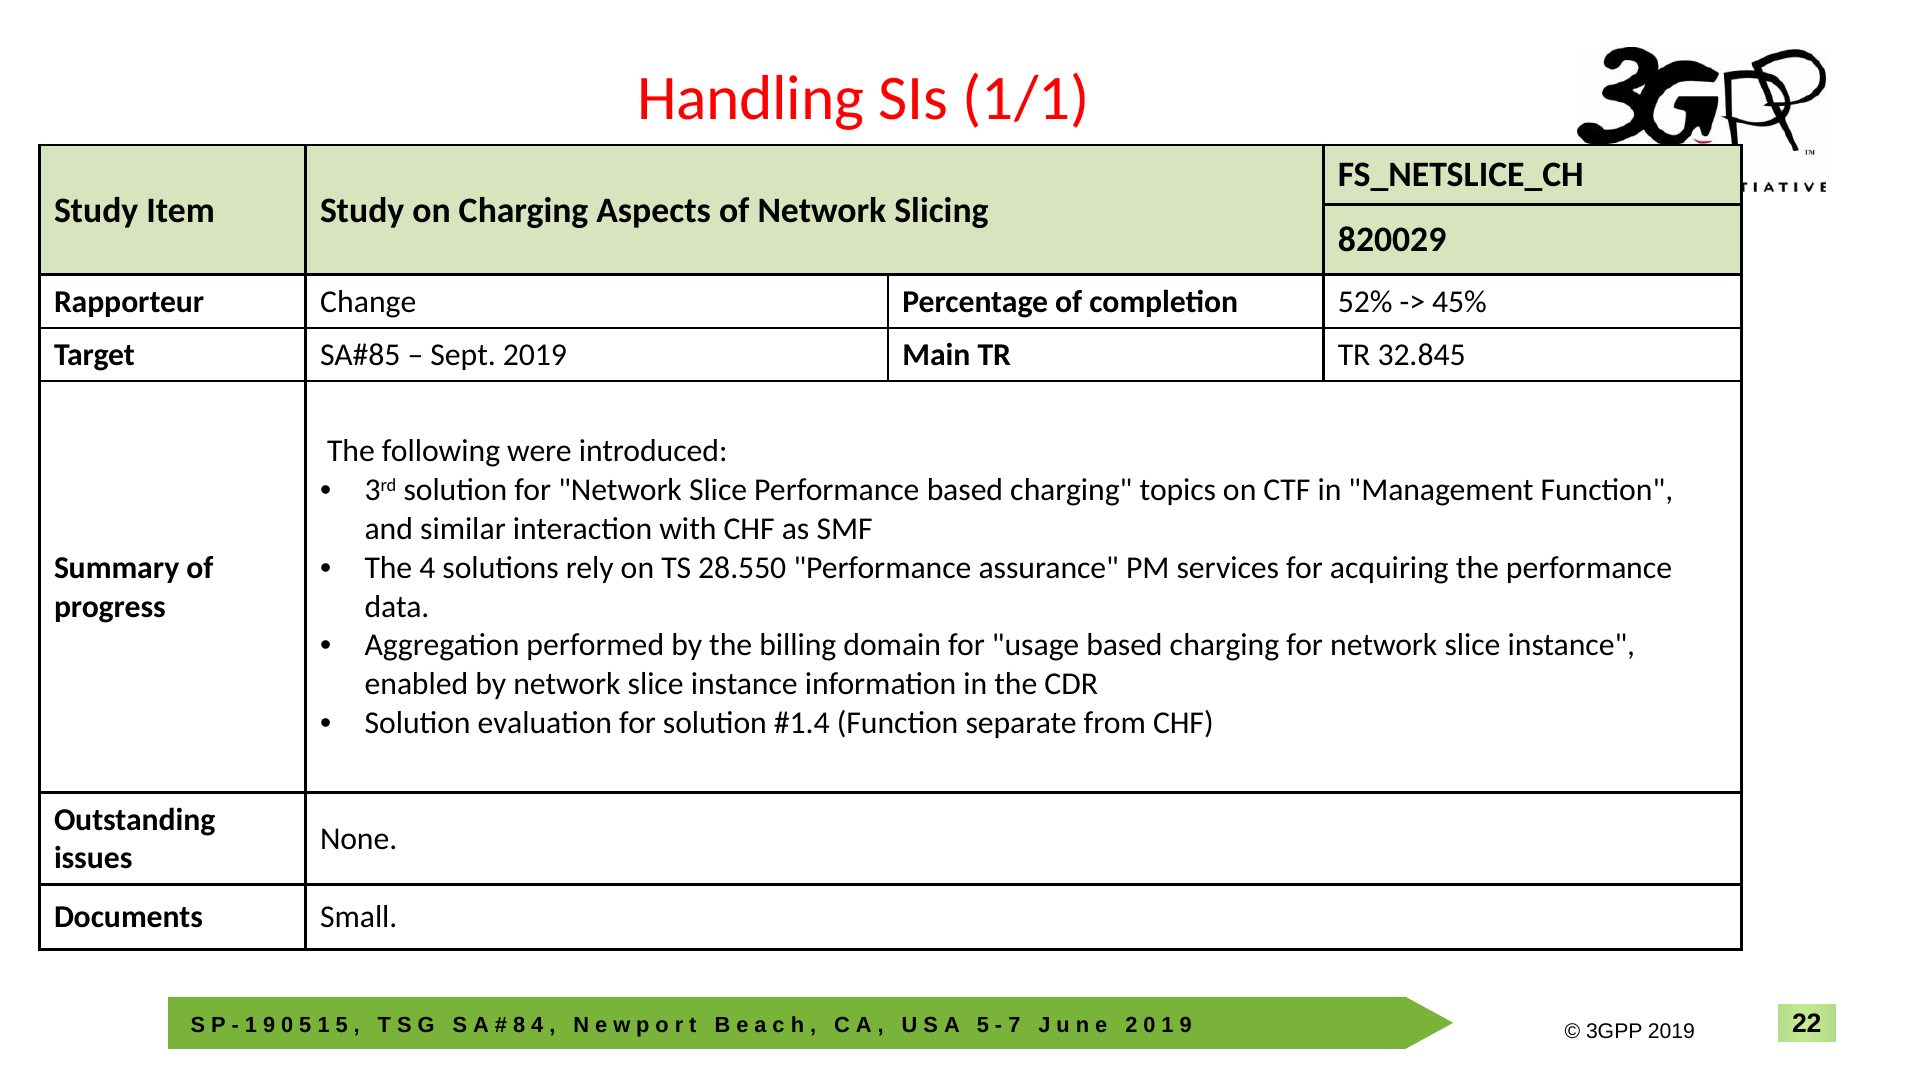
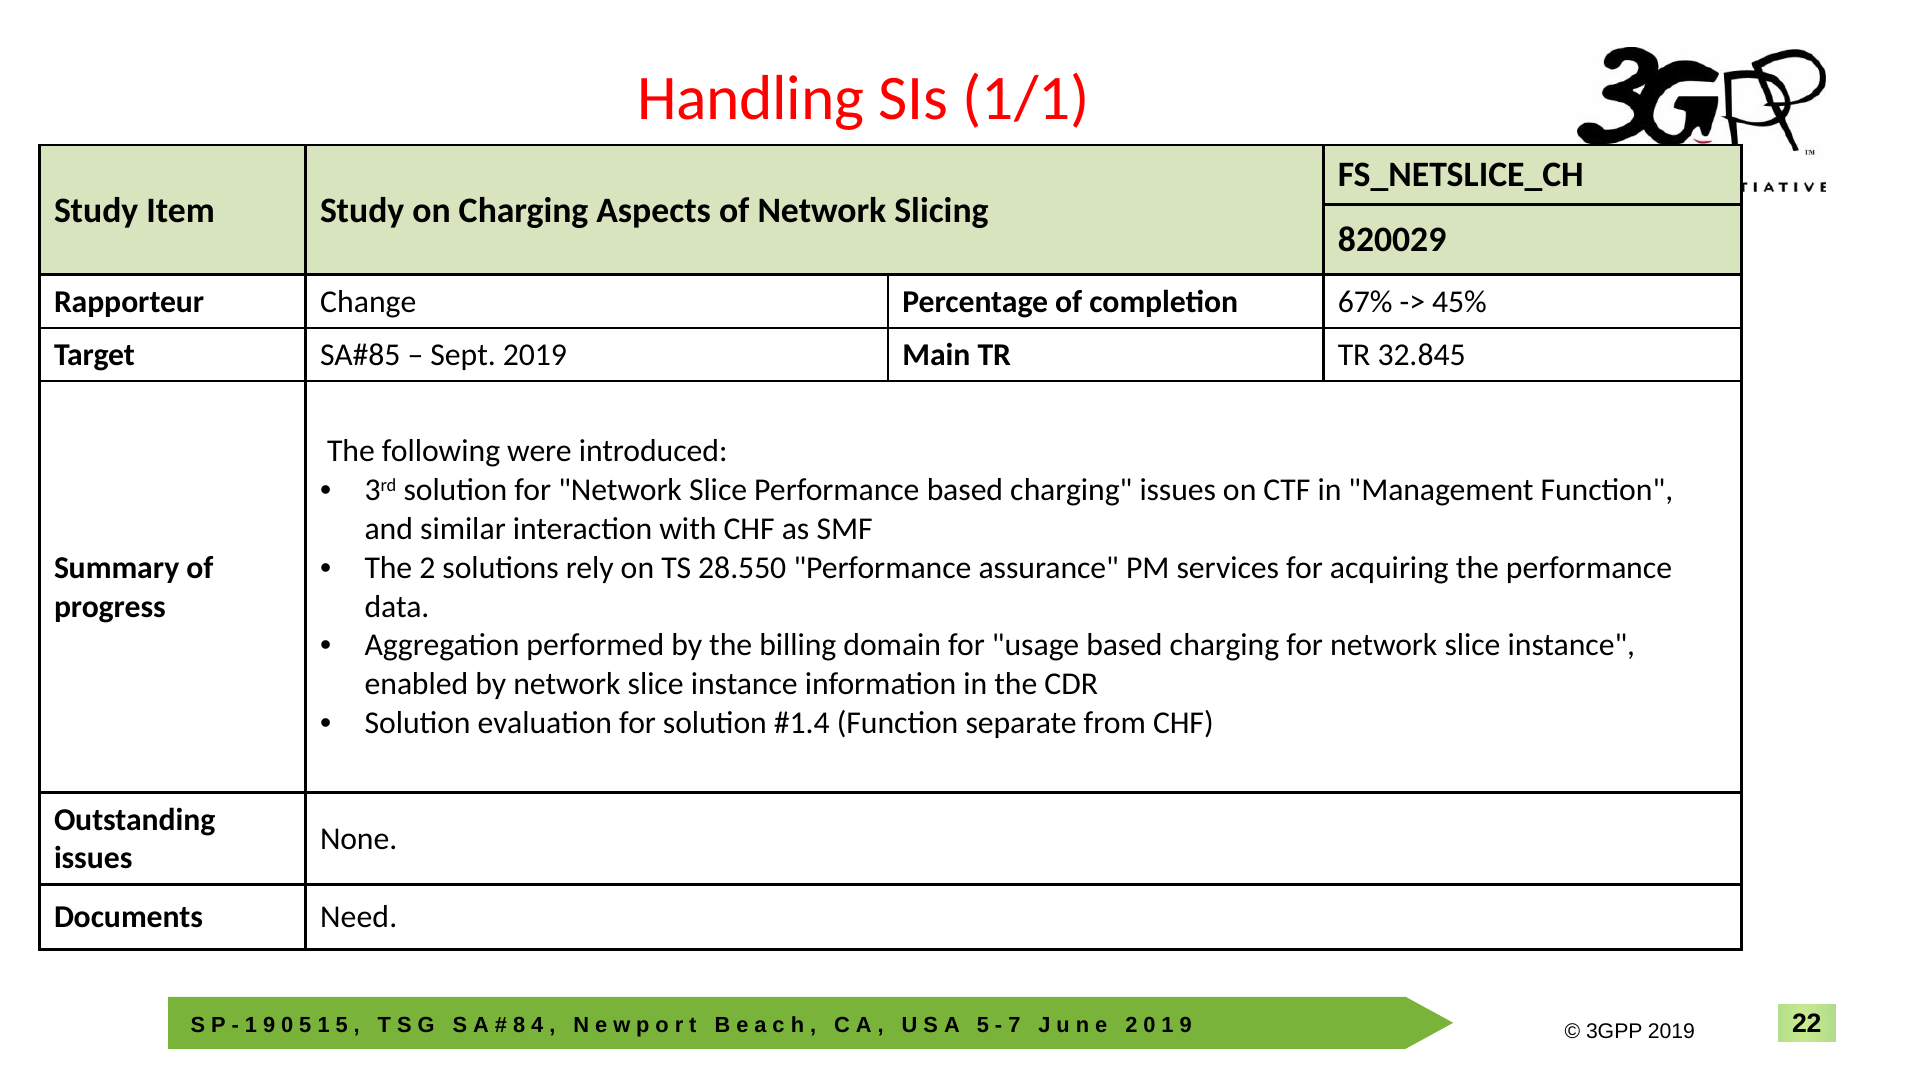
52%: 52% -> 67% (1365, 302)
charging topics: topics -> issues (1178, 490)
The 4: 4 -> 2 (427, 568)
Small: Small -> Need (359, 917)
